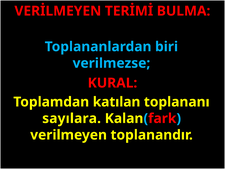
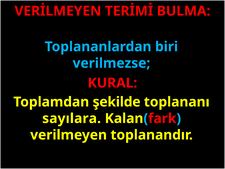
katılan: katılan -> şekilde (117, 102)
